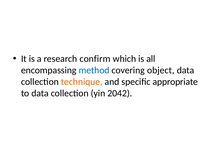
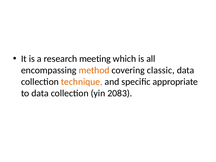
confirm: confirm -> meeting (95, 59)
method colour: blue -> orange (94, 70)
object: object -> classic (161, 70)
2042: 2042 -> 2083 (120, 93)
